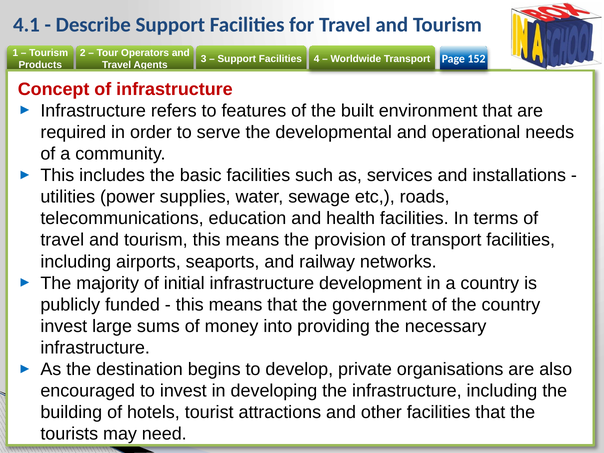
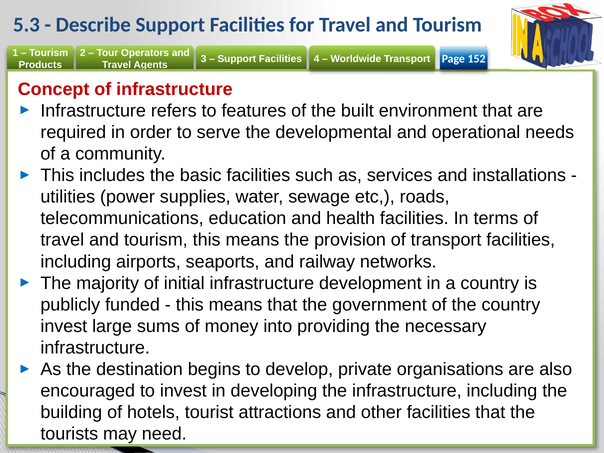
4.1: 4.1 -> 5.3 (26, 25)
